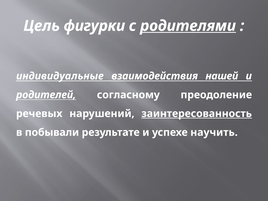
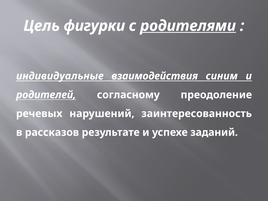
нашей: нашей -> синим (222, 76)
заинтересованность underline: present -> none (197, 114)
побывали: побывали -> рассказов (52, 132)
научить: научить -> заданий (214, 132)
